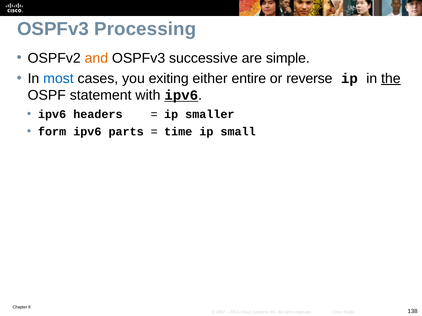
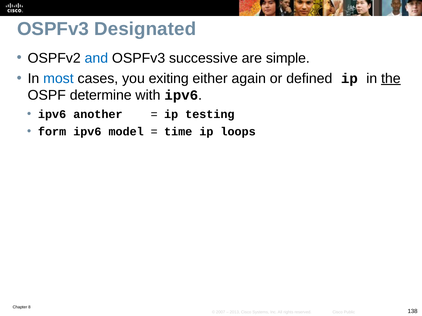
Processing: Processing -> Designated (145, 29)
and colour: orange -> blue (96, 58)
entire: entire -> again (249, 79)
reverse: reverse -> defined (309, 79)
statement: statement -> determine (101, 95)
ipv6 underline: present -> none (181, 95)
headers: headers -> another (98, 114)
smaller: smaller -> testing (210, 114)
parts: parts -> model (126, 132)
small: small -> loops (238, 132)
